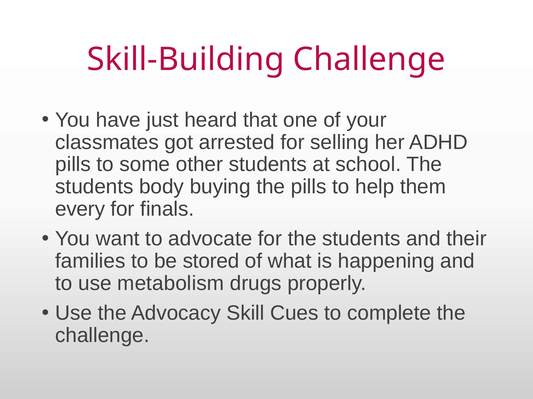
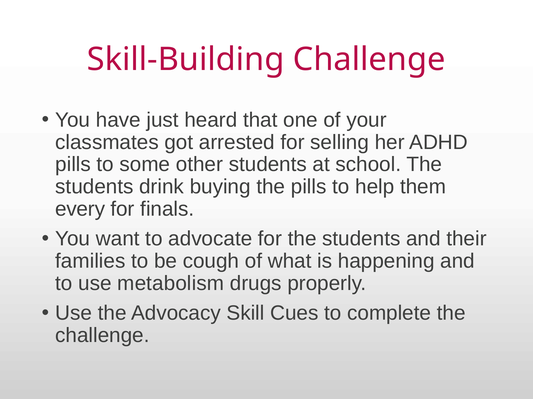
body: body -> drink (162, 187)
stored: stored -> cough (211, 262)
